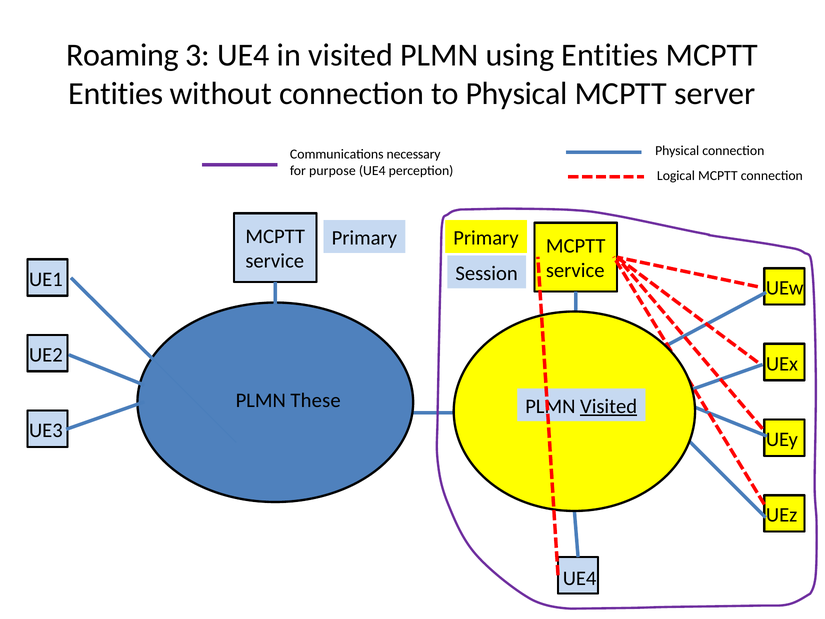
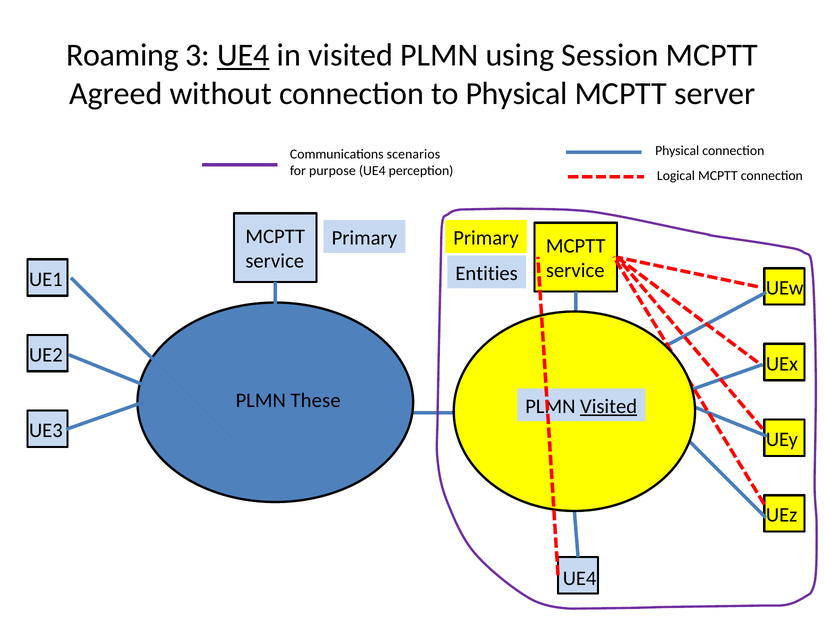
UE4 underline: none -> present (243, 55)
using Entities: Entities -> Session (610, 55)
Entities: Entities -> Agreed (116, 94)
necessary: necessary -> scenarios (413, 154)
Session: Session -> Entities (487, 273)
